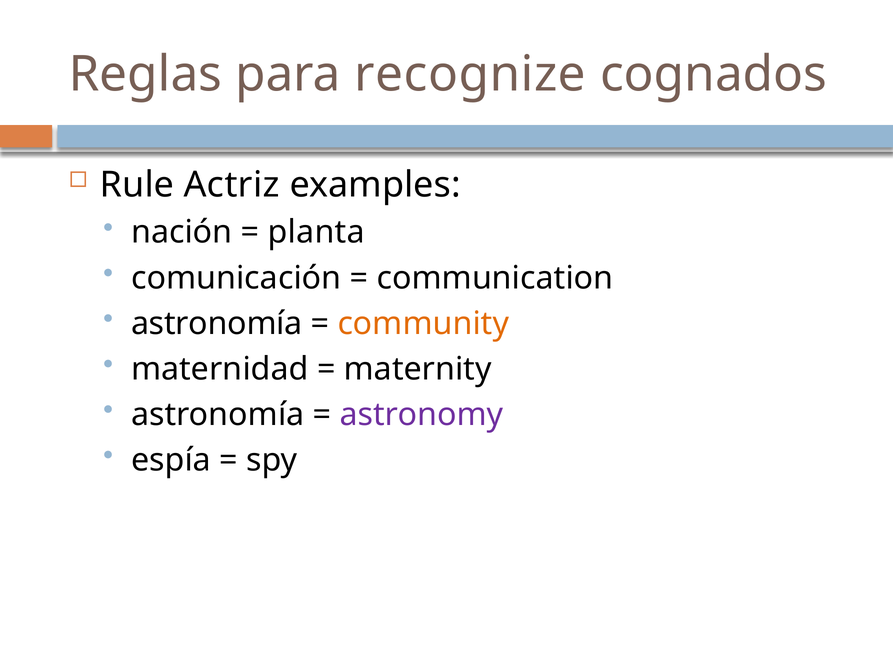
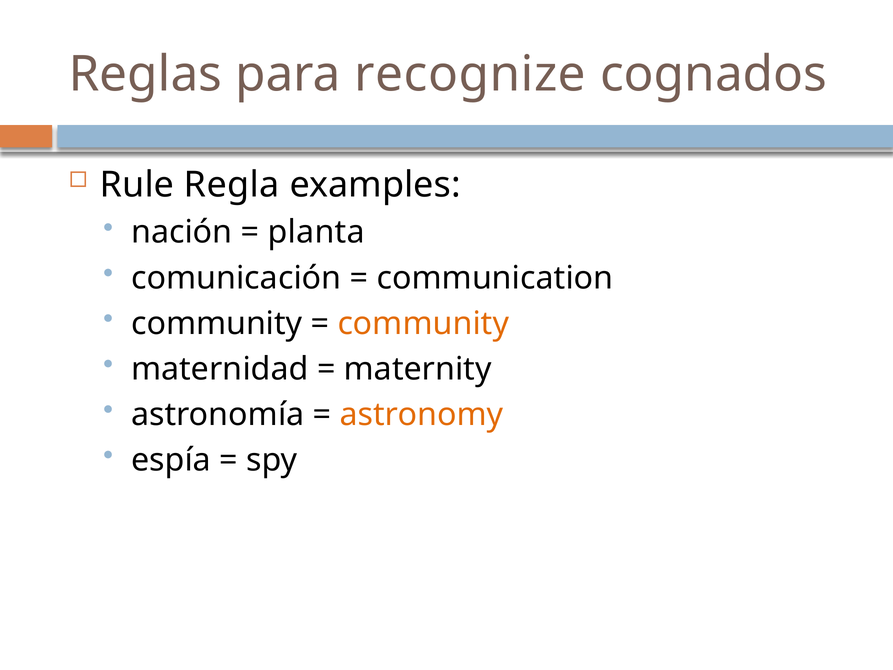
Actriz: Actriz -> Regla (232, 185)
astronomía: astronomía -> community (217, 323)
astronomy colour: purple -> orange (421, 414)
